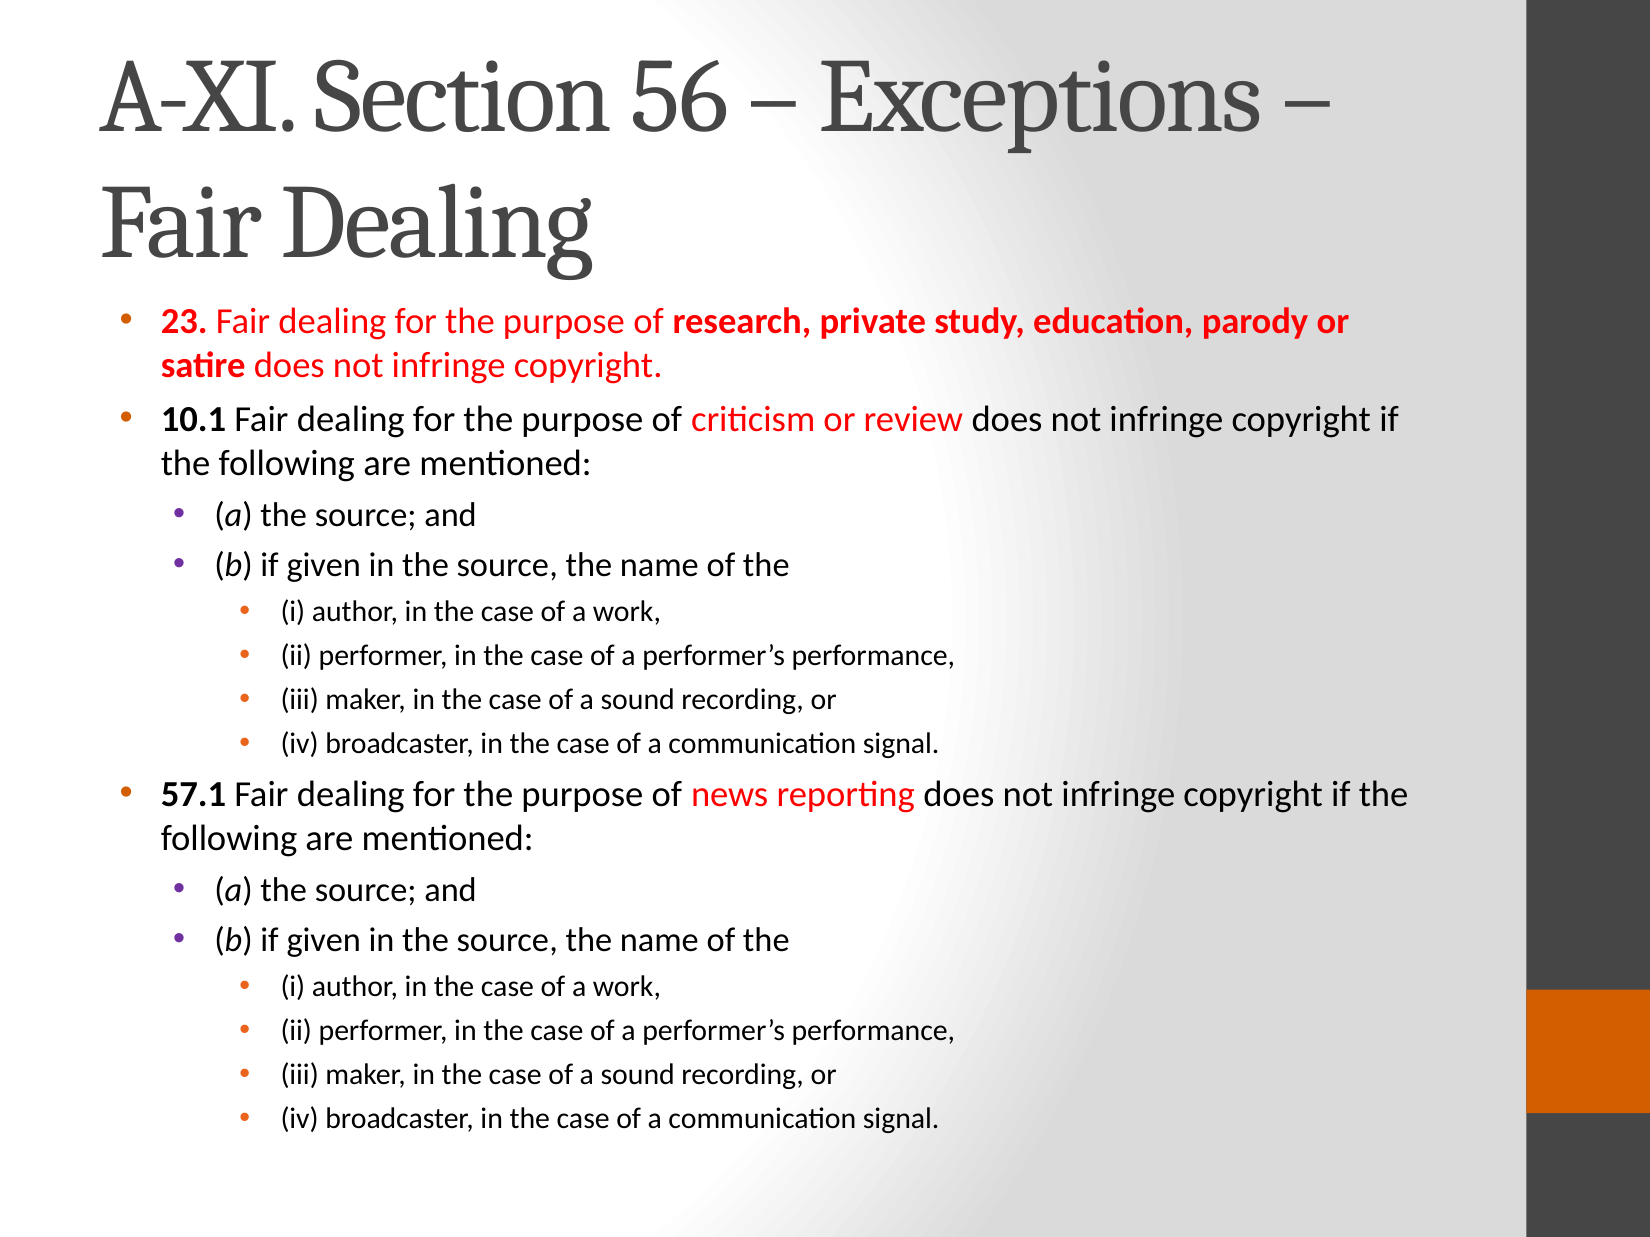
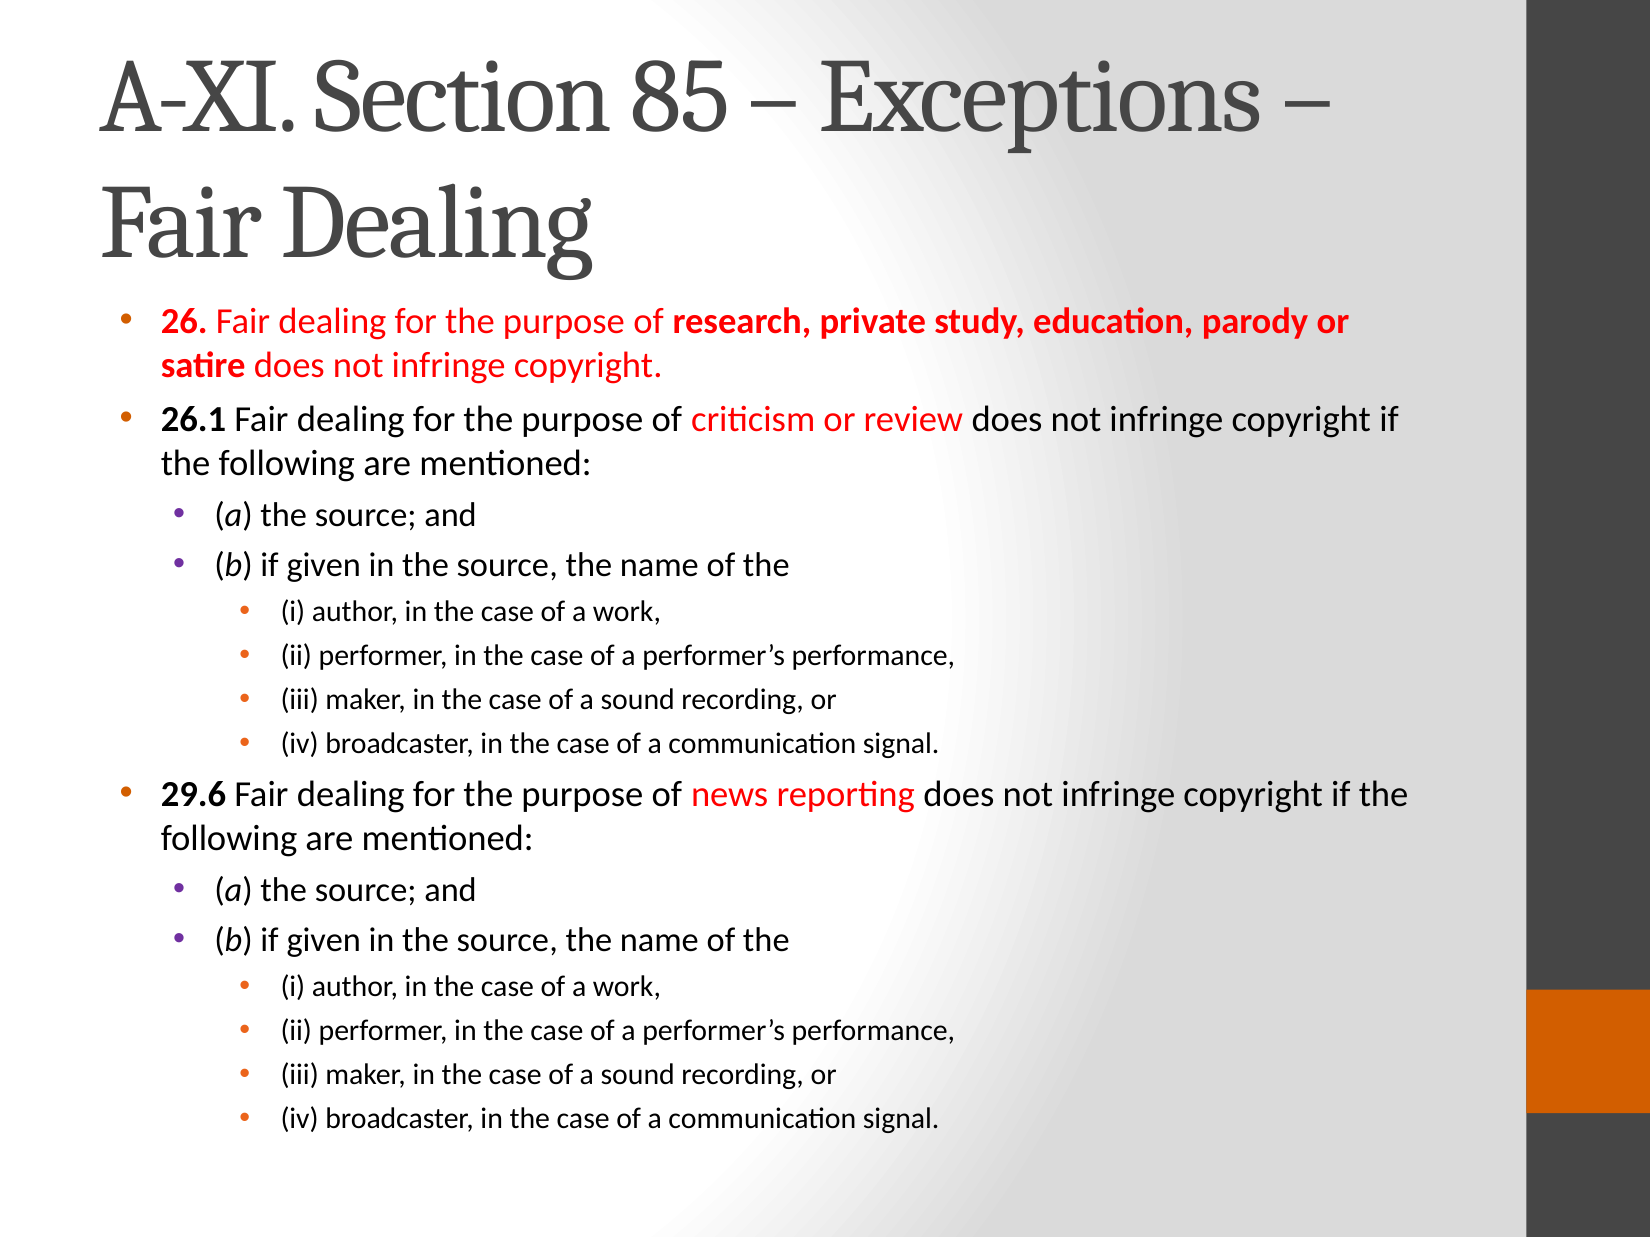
56: 56 -> 85 (680, 97)
23: 23 -> 26 (184, 322)
10.1: 10.1 -> 26.1 (194, 420)
57.1: 57.1 -> 29.6 (194, 795)
